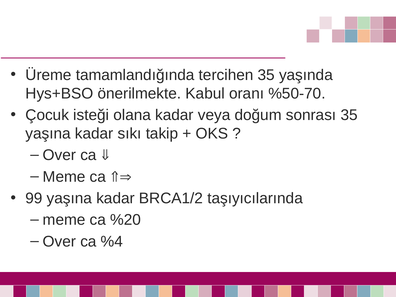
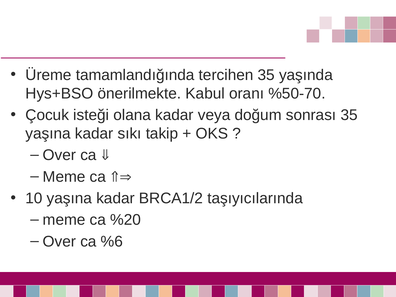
99: 99 -> 10 (34, 198)
%4: %4 -> %6 (112, 241)
